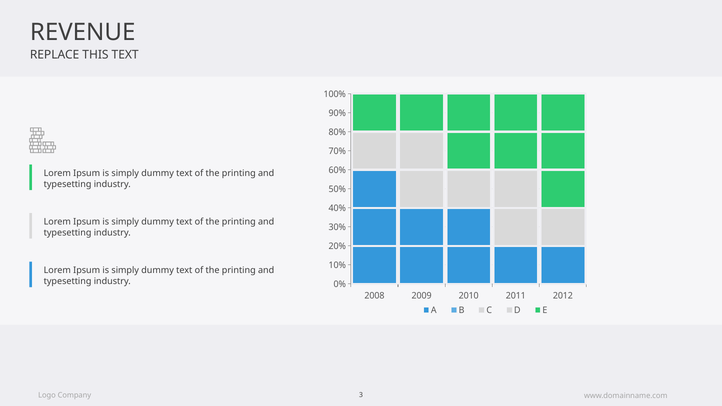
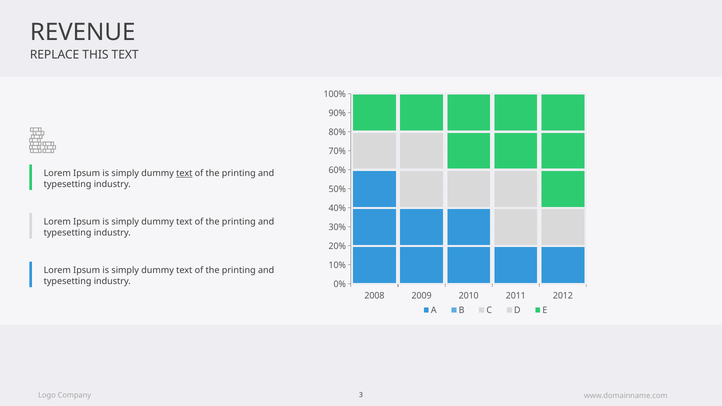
text underline: none -> present (184, 173)
